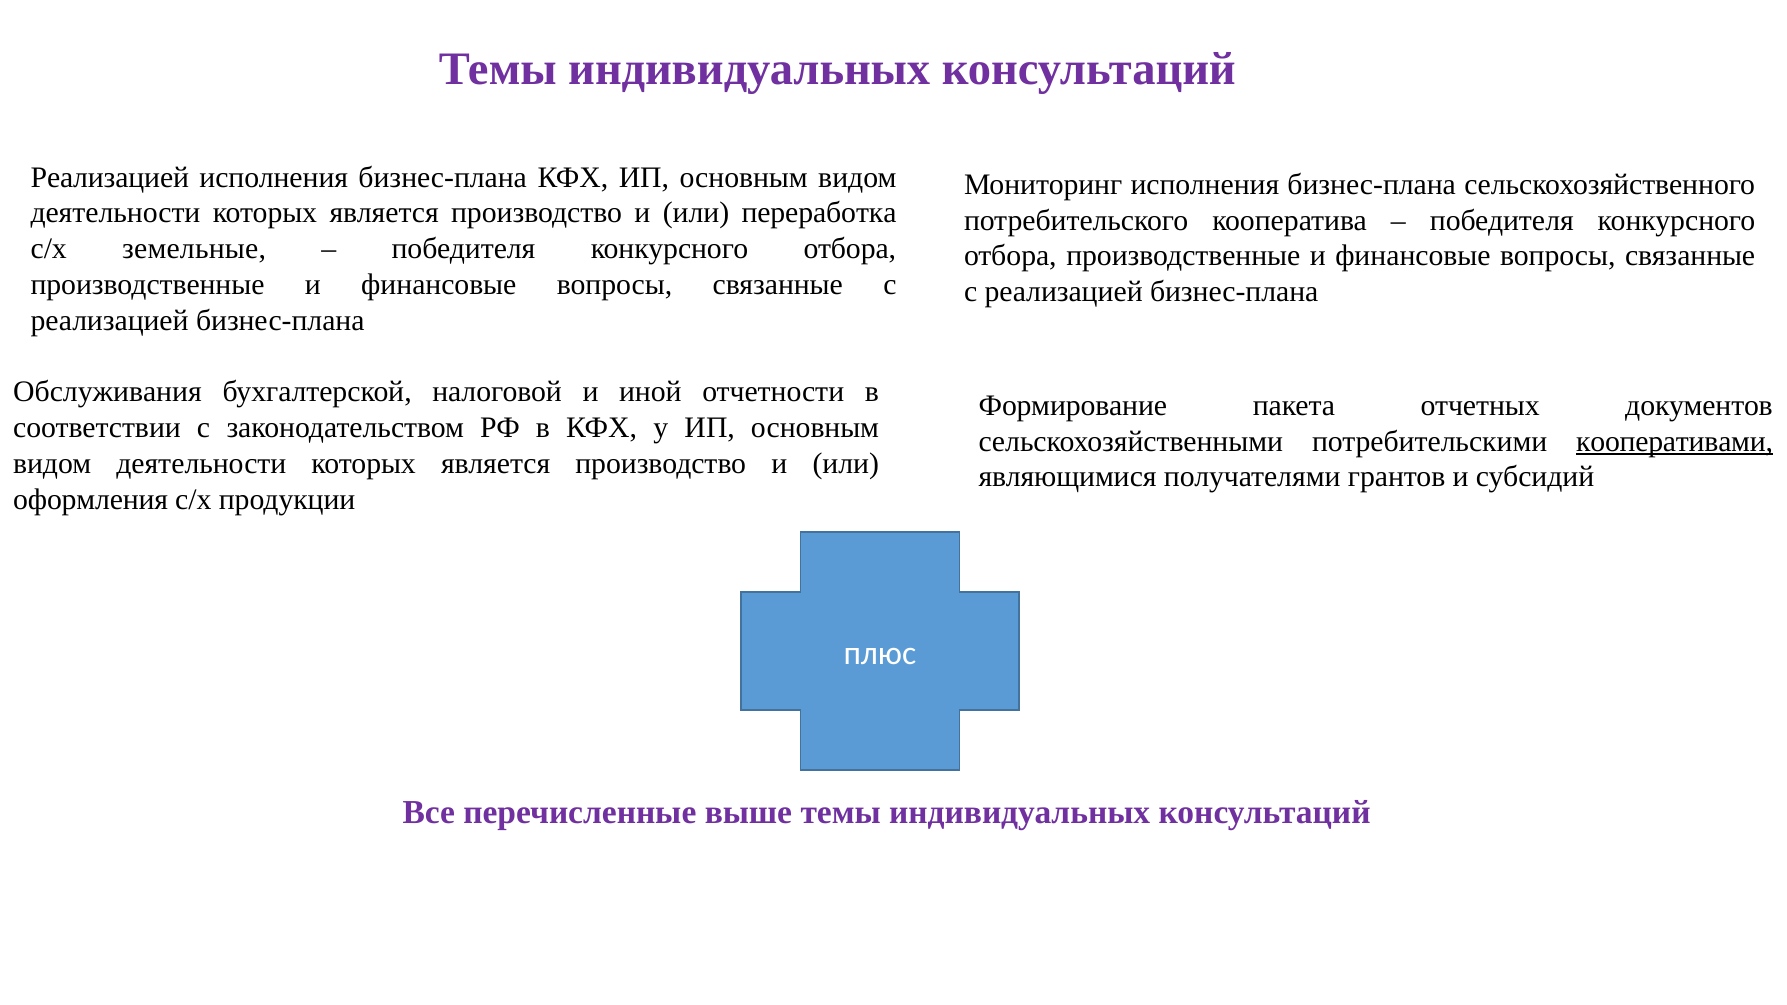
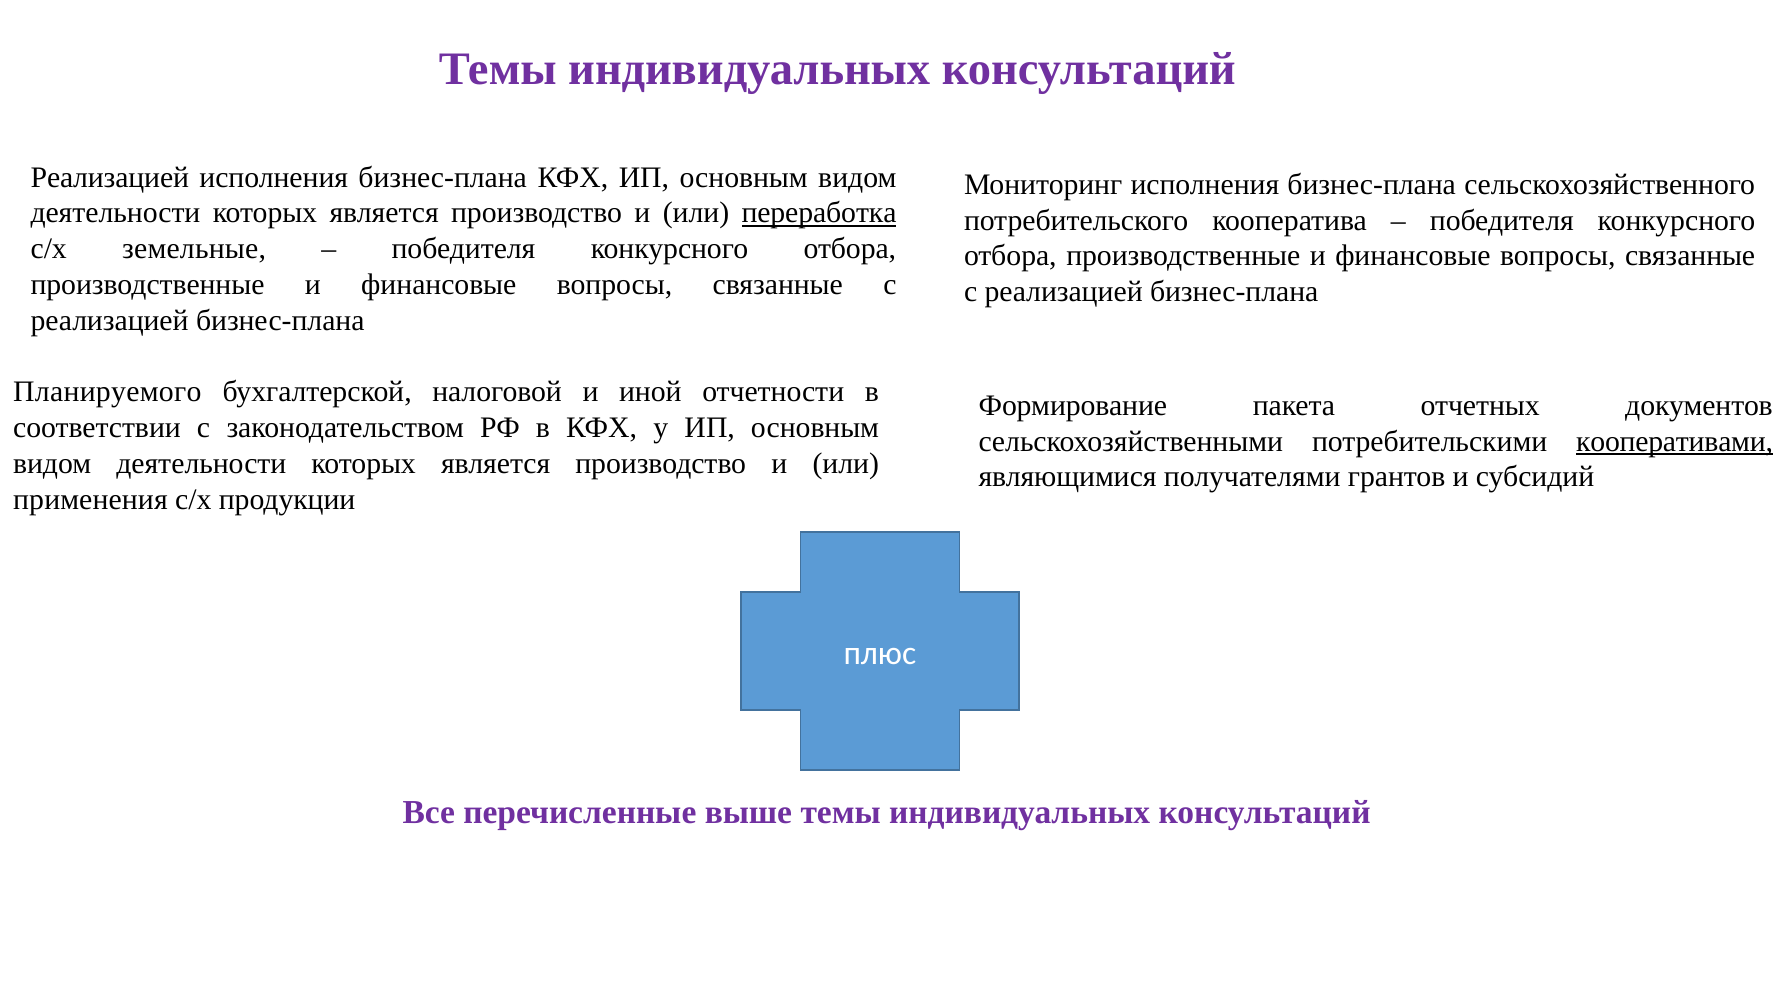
переработка underline: none -> present (819, 213)
Обслуживания: Обслуживания -> Планируемого (107, 392)
оформления: оформления -> применения (90, 499)
